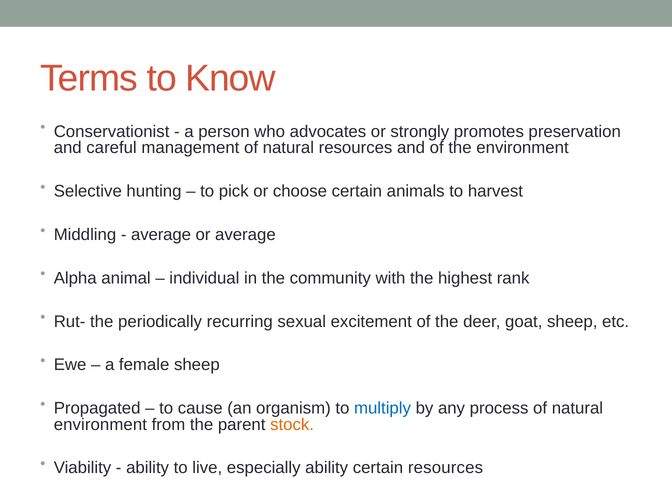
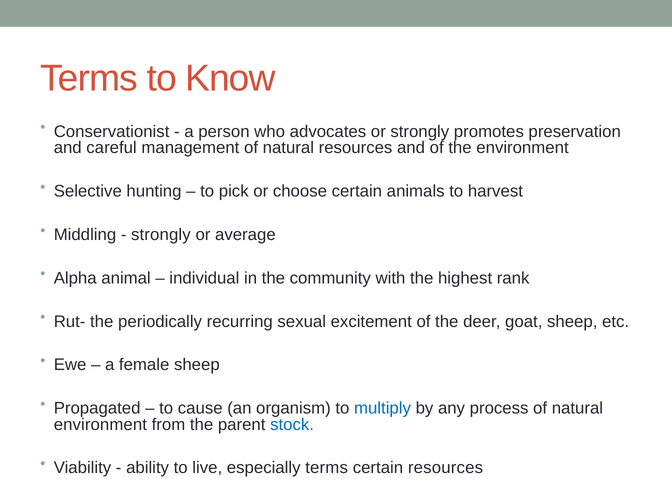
average: average -> strongly (161, 235)
stock colour: orange -> blue (292, 424)
especially ability: ability -> terms (327, 468)
